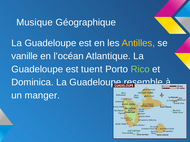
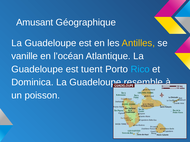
Musique: Musique -> Amusant (35, 23)
Rico colour: light green -> light blue (140, 69)
manger: manger -> poisson (42, 96)
